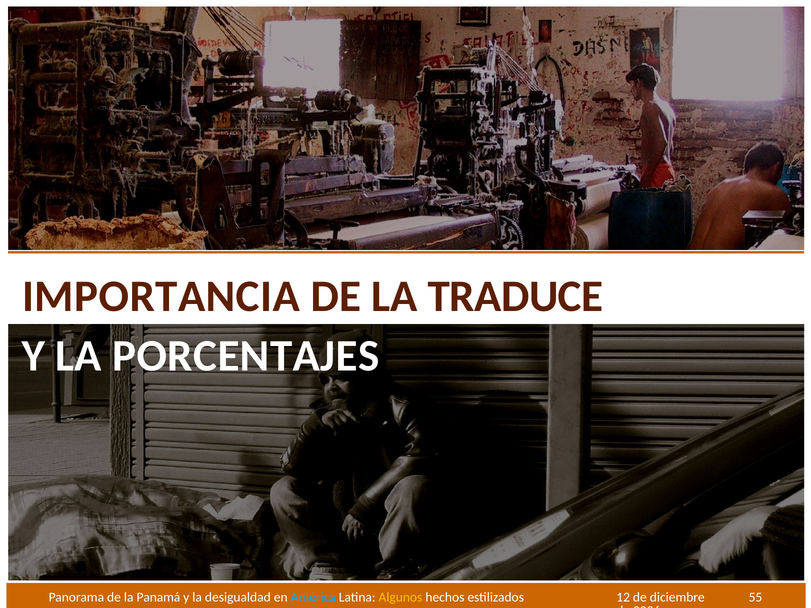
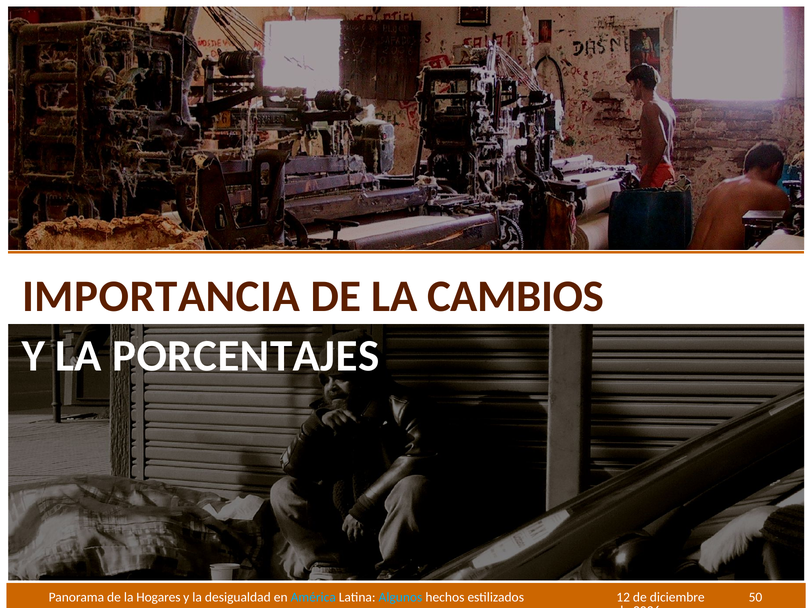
TRADUCE: TRADUCE -> CAMBIOS (515, 296)
Panamá: Panamá -> Hogares (158, 598)
Algunos colour: yellow -> light blue (400, 598)
55: 55 -> 50 (755, 598)
